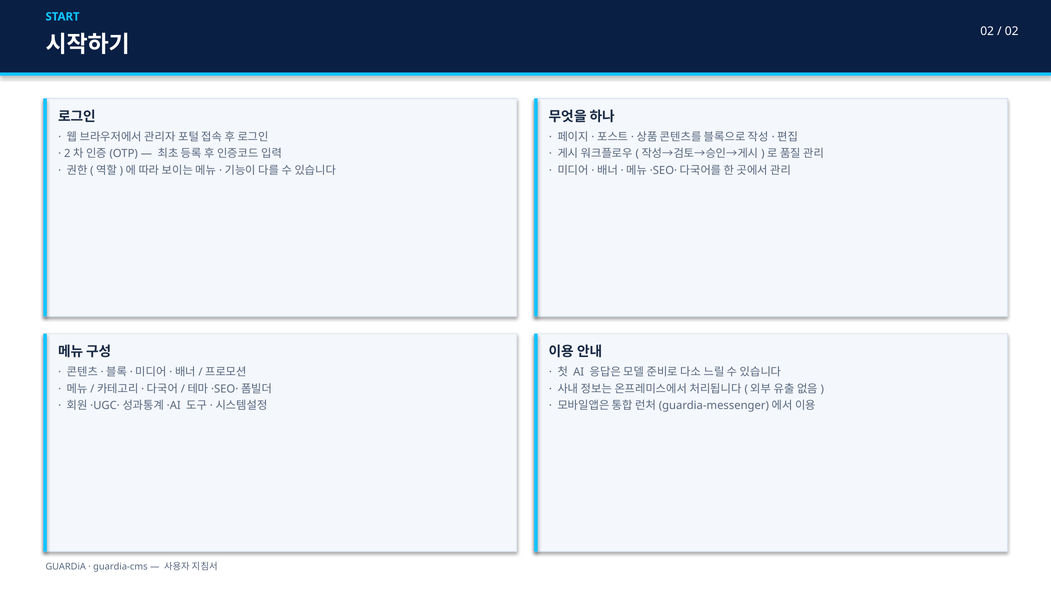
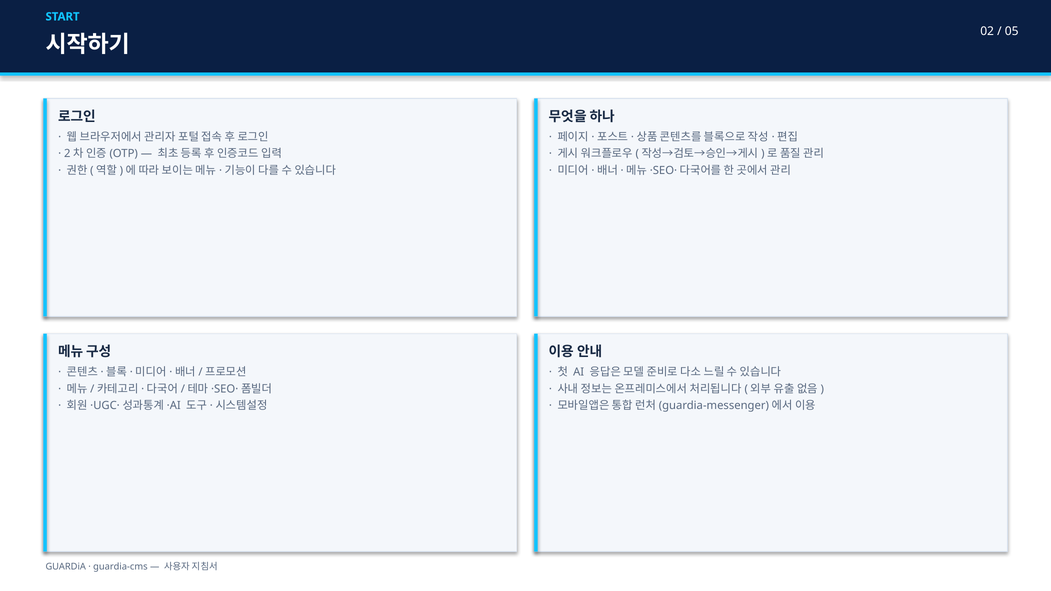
02: 02 -> 05 (1012, 31)
